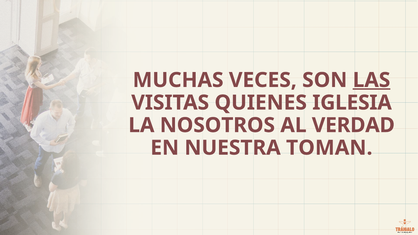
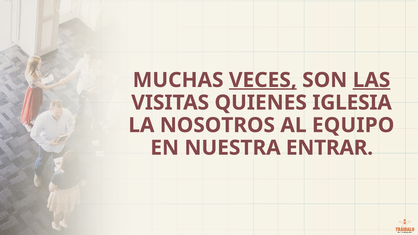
VECES underline: none -> present (263, 80)
VERDAD: VERDAD -> EQUIPO (353, 125)
TOMAN: TOMAN -> ENTRAR (329, 148)
